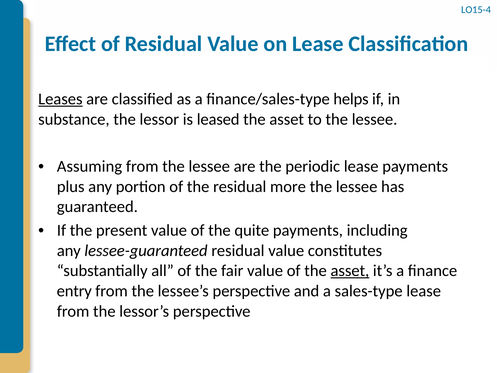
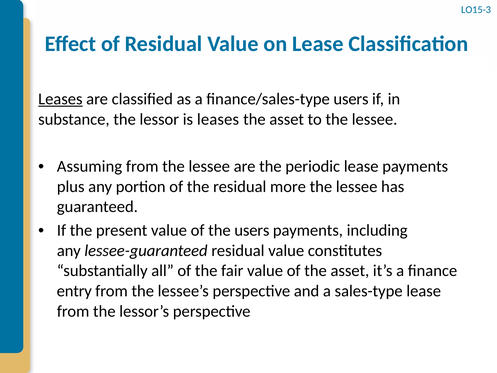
LO15-4: LO15-4 -> LO15-3 (476, 10)
finance/sales-type helps: helps -> users (351, 99)
is leased: leased -> leases (218, 119)
the quite: quite -> users (252, 230)
asset underline: present -> none (350, 271)
